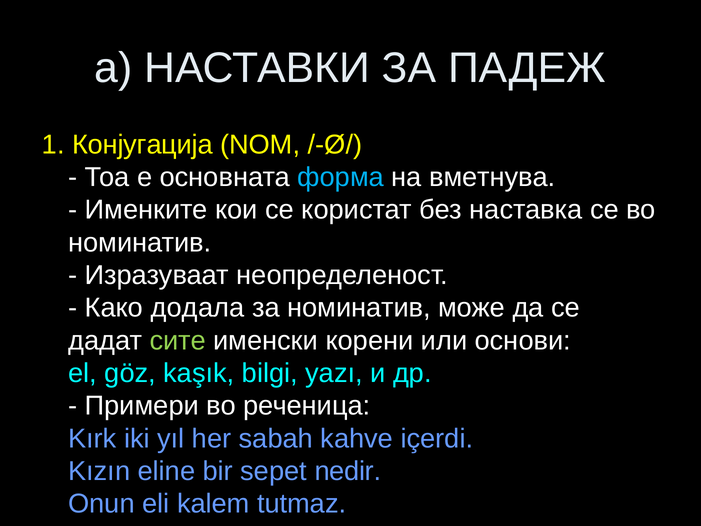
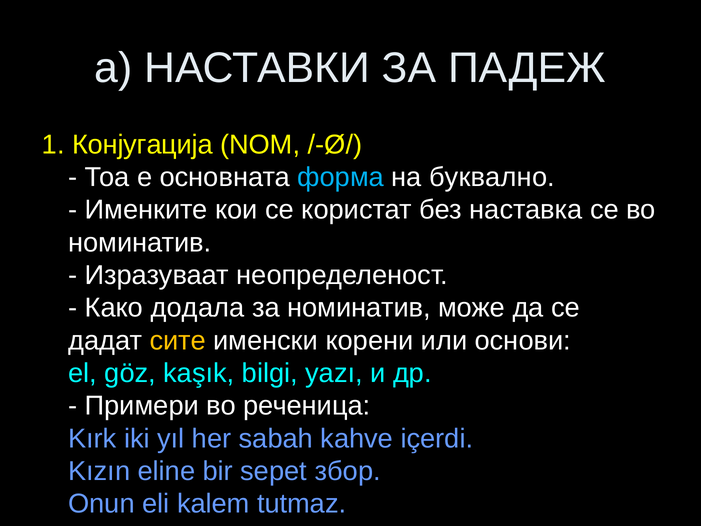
вметнува: вметнува -> буквално (492, 177)
сите colour: light green -> yellow (178, 340)
nedir: nedir -> збор (348, 471)
